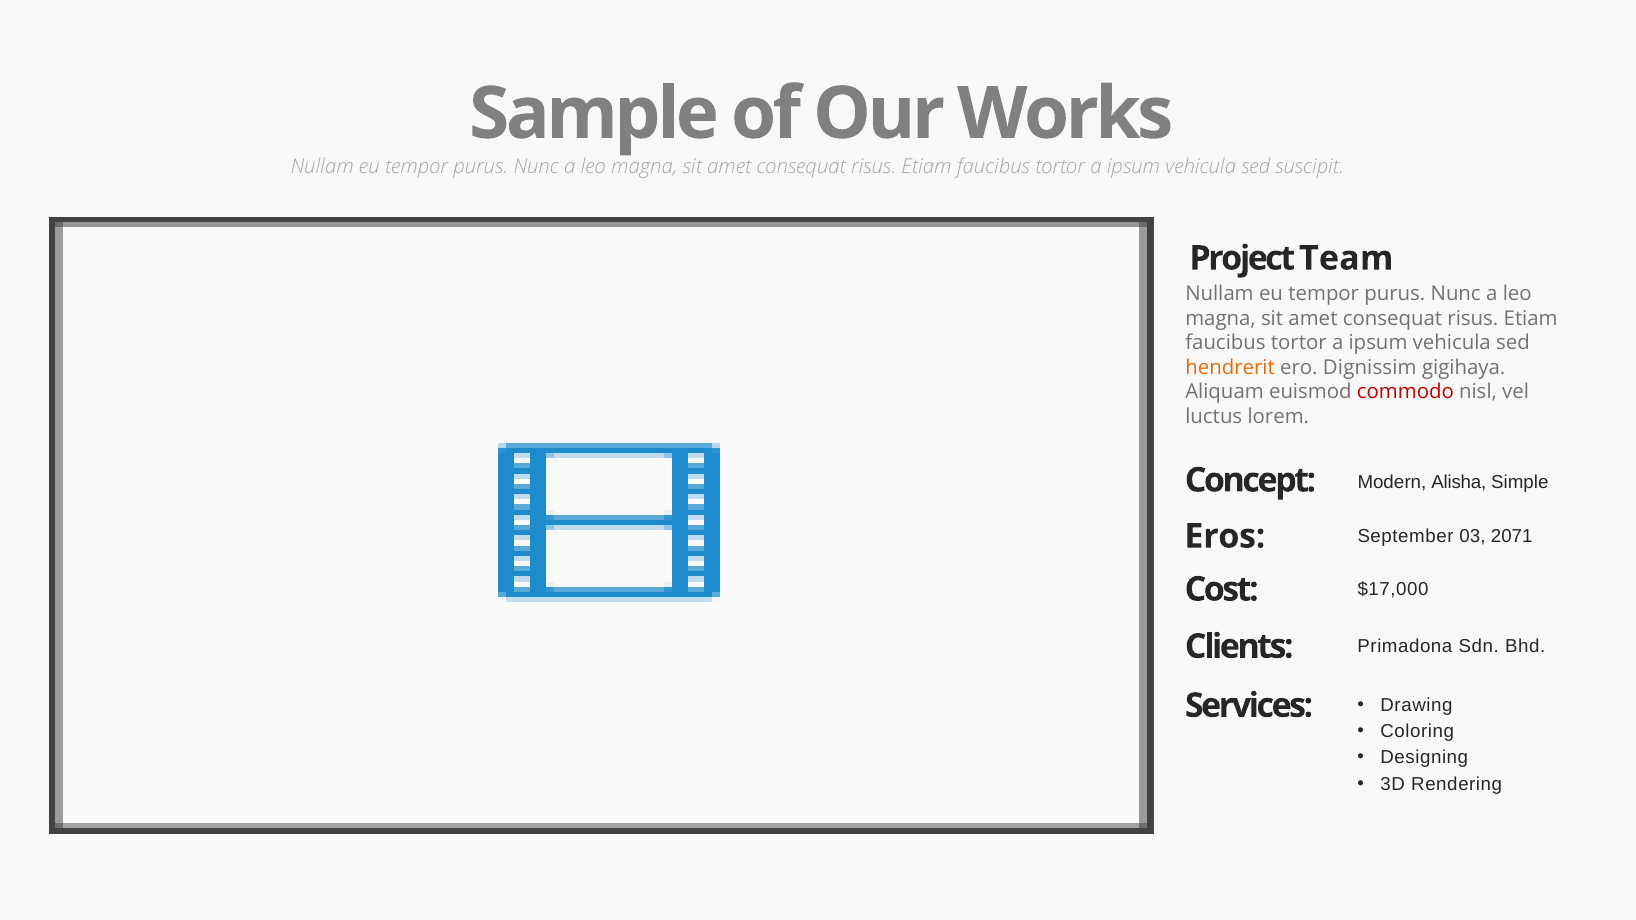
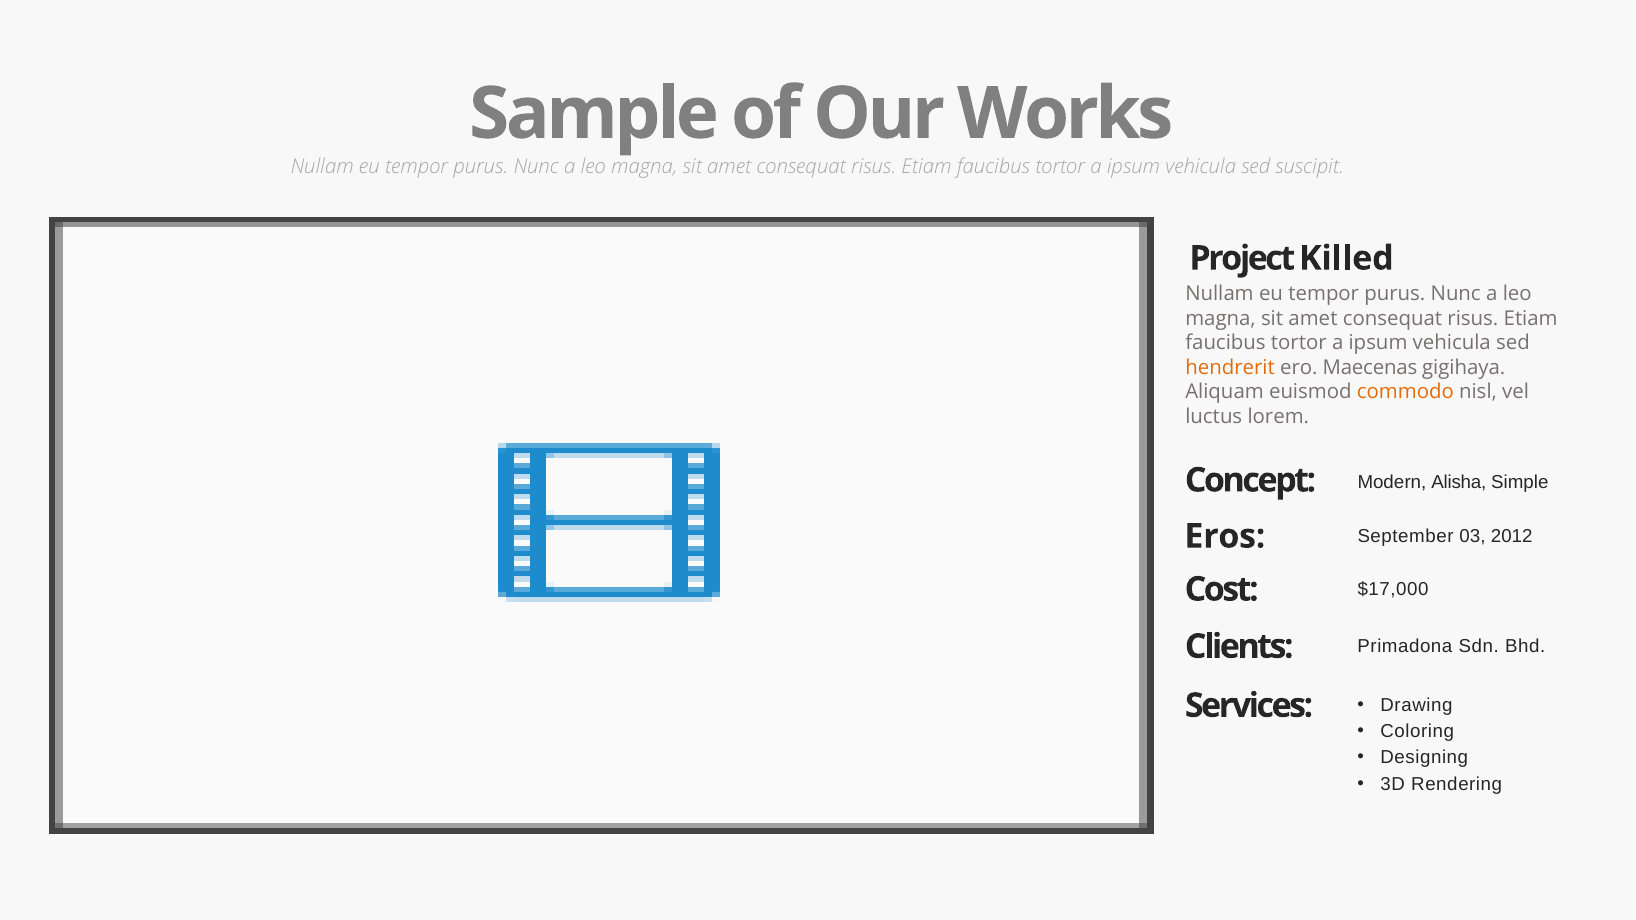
Team: Team -> Killed (1346, 258)
Dignissim: Dignissim -> Maecenas (1370, 368)
commodo colour: red -> orange (1405, 392)
2071: 2071 -> 2012 (1512, 536)
